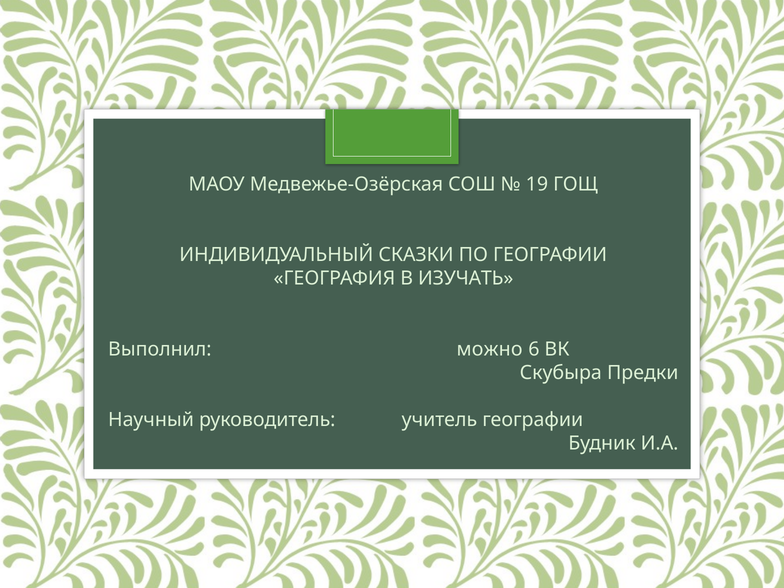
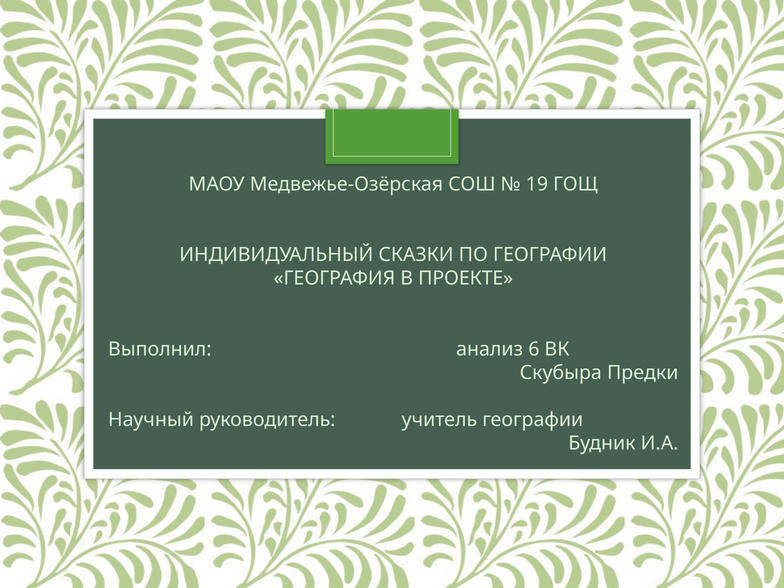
ИЗУЧАТЬ: ИЗУЧАТЬ -> ПРОЕКТЕ (466, 278)
можно: можно -> анализ (490, 349)
